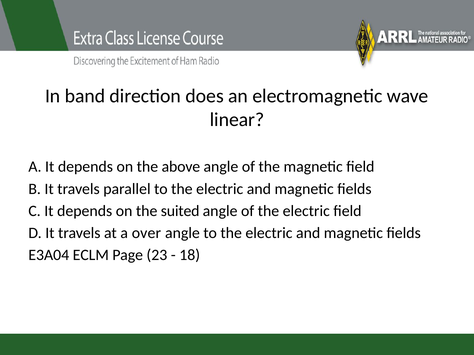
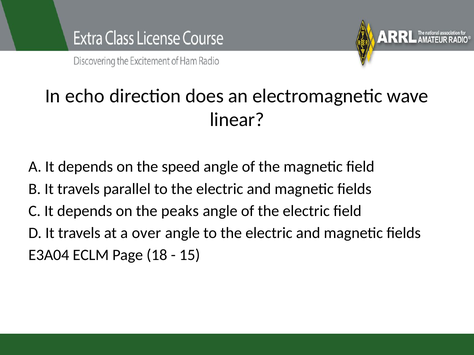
band: band -> echo (85, 96)
above: above -> speed (181, 167)
suited: suited -> peaks (180, 211)
23: 23 -> 18 (157, 255)
18: 18 -> 15 (190, 255)
